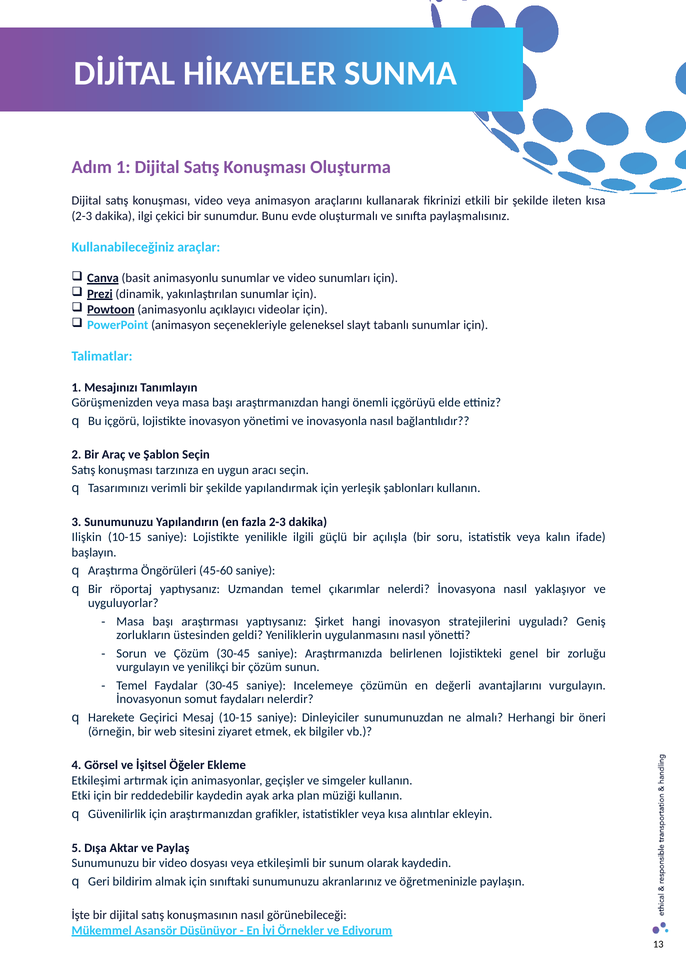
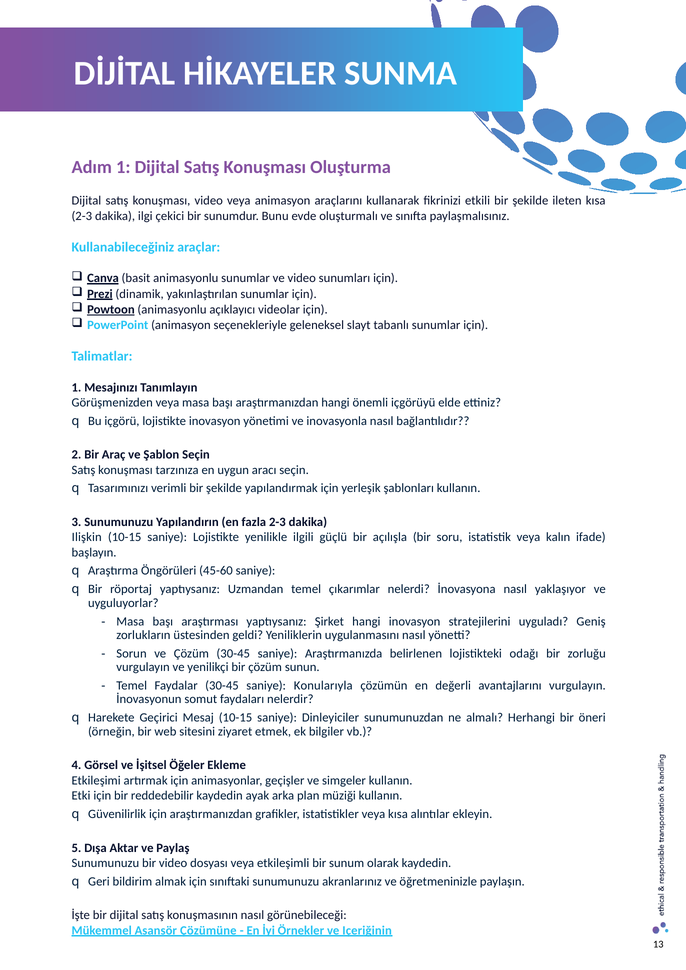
genel: genel -> odağı (524, 654)
Incelemeye: Incelemeye -> Konularıyla (323, 686)
Düşünüyor: Düşünüyor -> Çözümüne (208, 931)
Ediyorum: Ediyorum -> Içeriğinin (367, 931)
